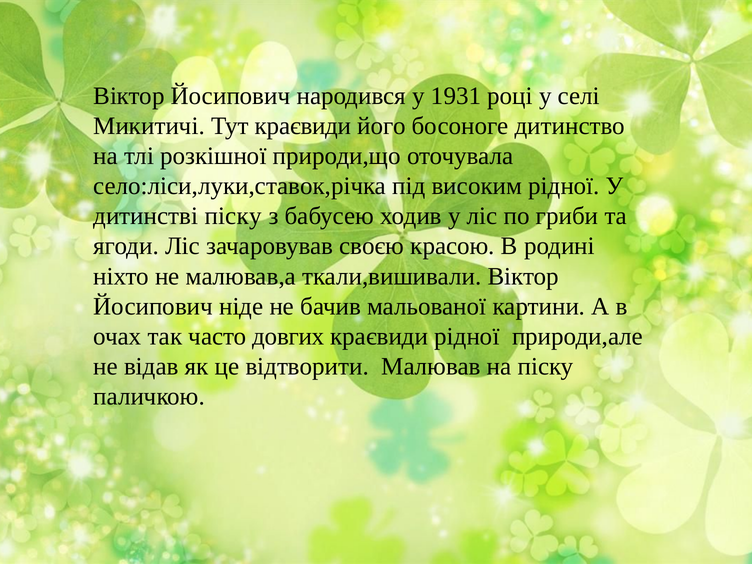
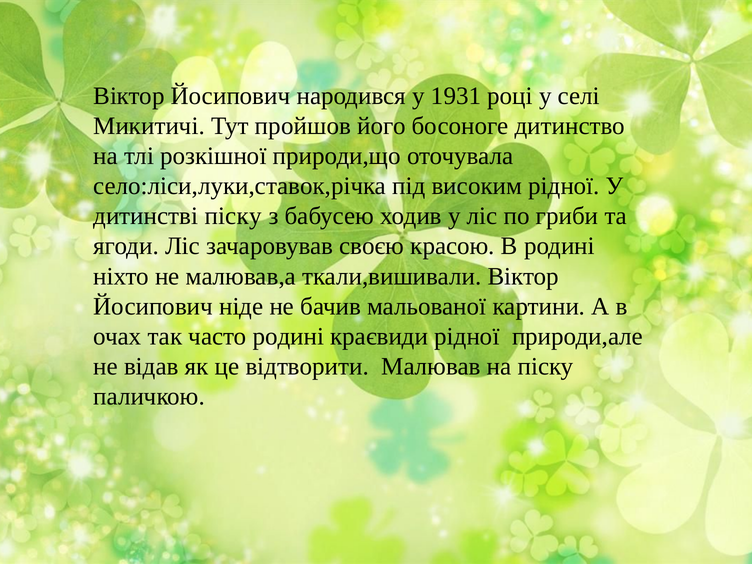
Тут краєвиди: краєвиди -> пройшов (303, 126)
часто довгих: довгих -> родині (288, 336)
